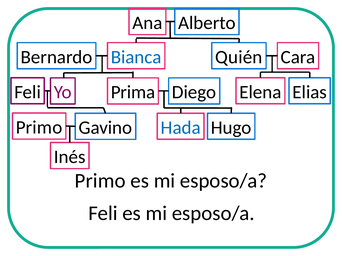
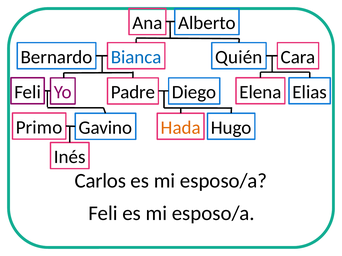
Prima: Prima -> Padre (133, 92)
Hada colour: blue -> orange (181, 128)
Primo: Primo -> Carlos (100, 181)
